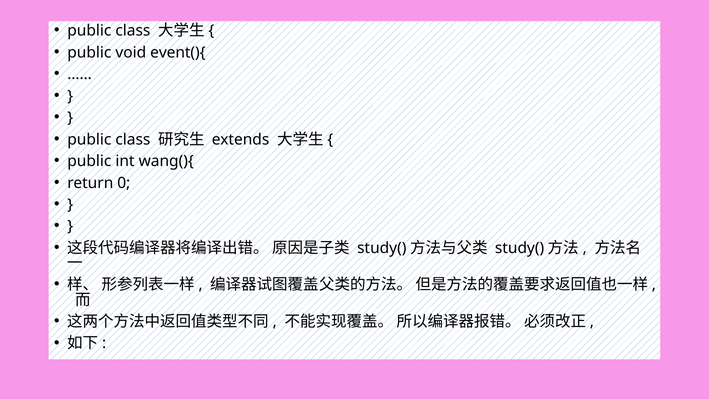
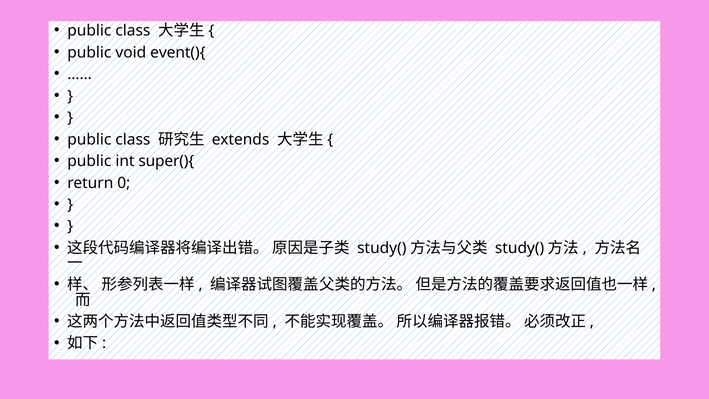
wang(){: wang(){ -> super(){ (166, 161)
